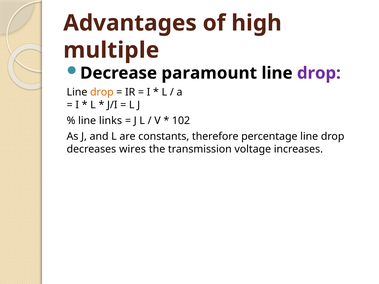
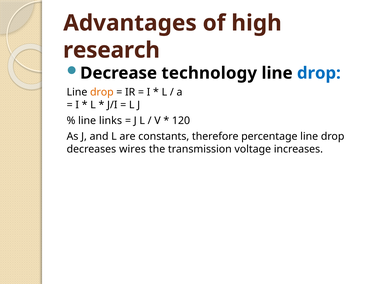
multiple: multiple -> research (111, 50)
paramount: paramount -> technology (209, 73)
drop colour: purple -> blue (319, 73)
102: 102 -> 120 (181, 121)
